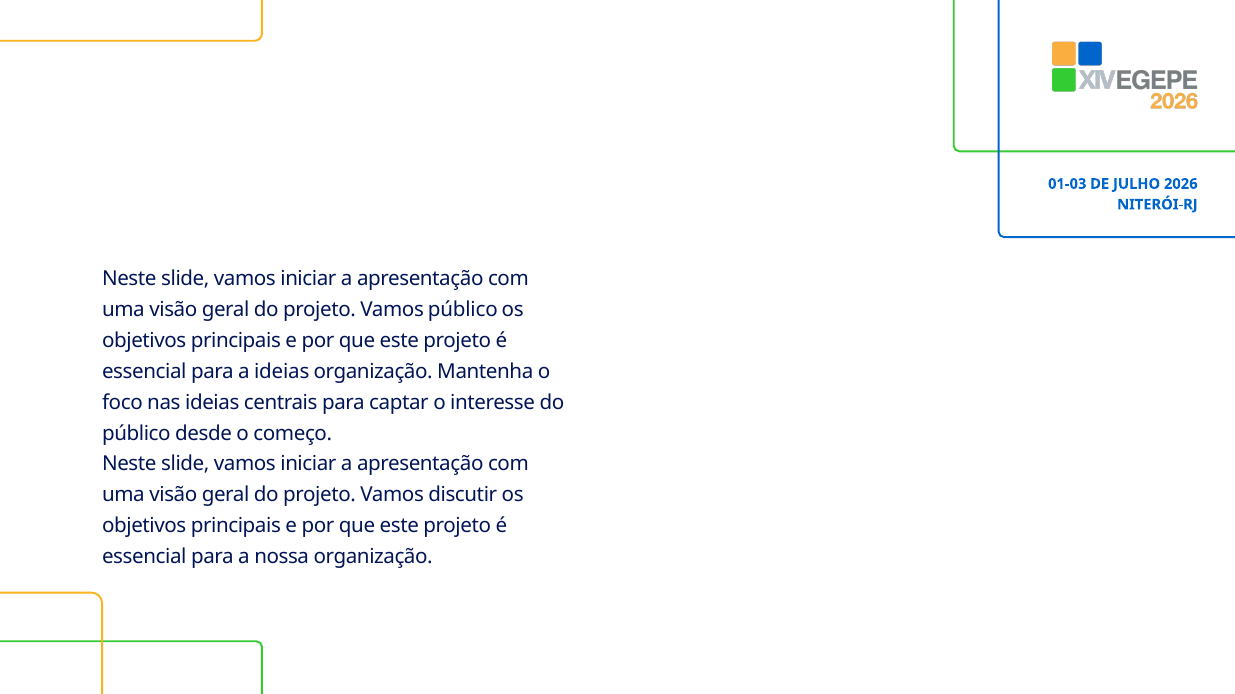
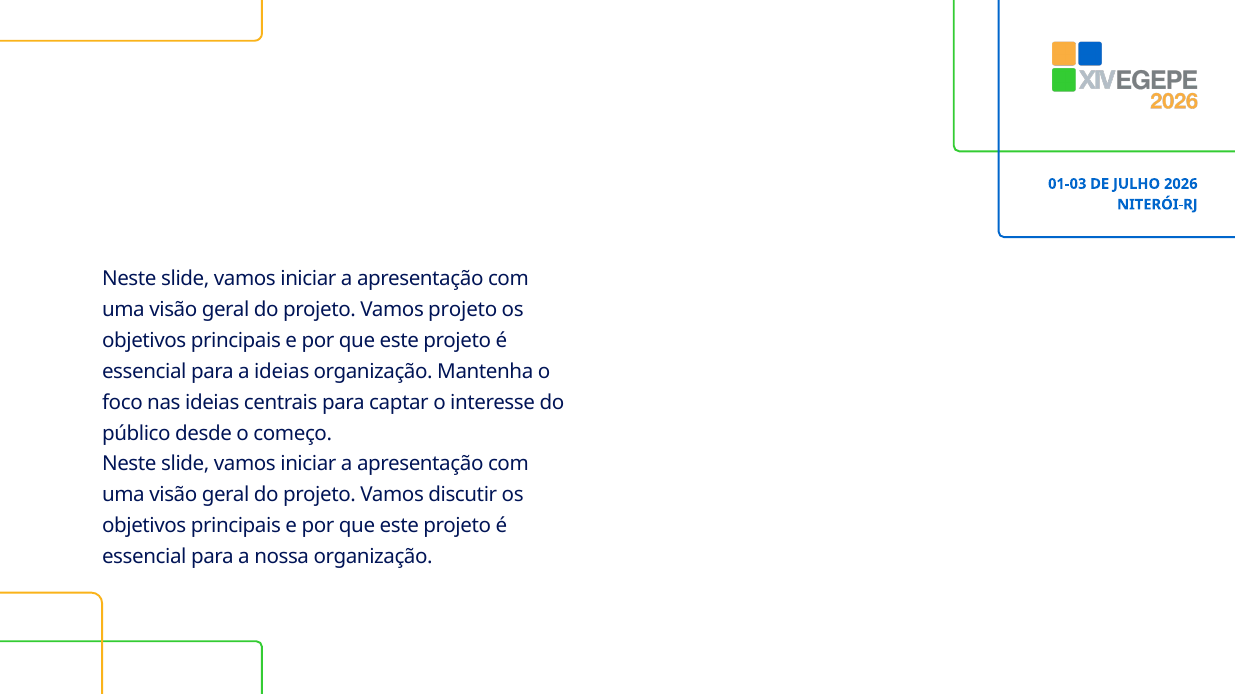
Vamos público: público -> projeto (463, 310)
